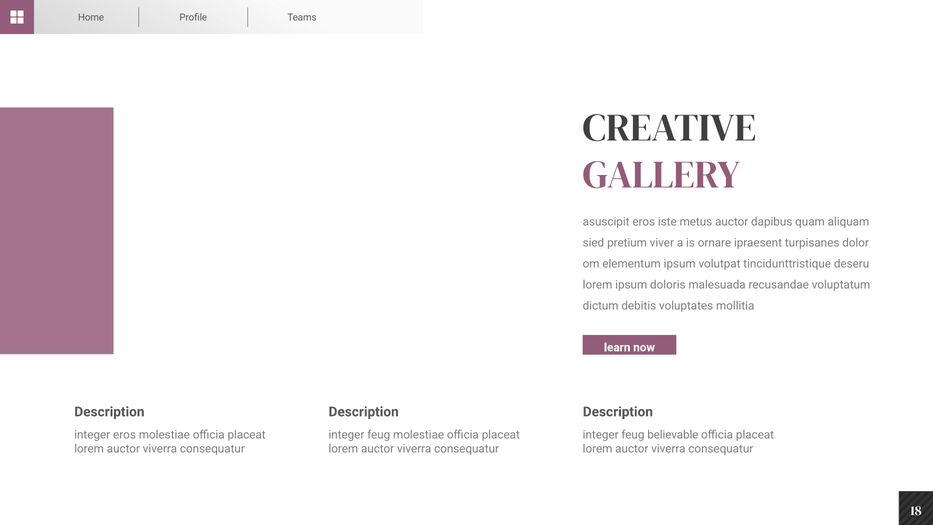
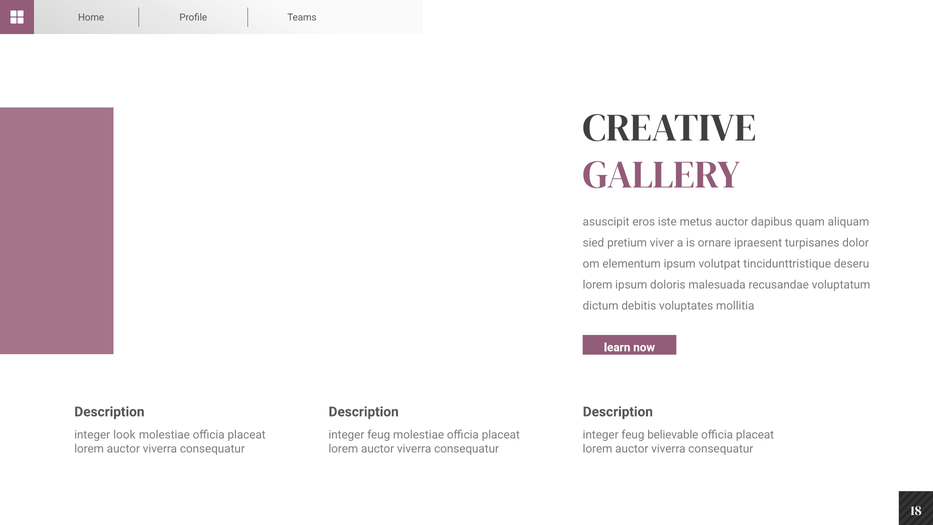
integer eros: eros -> look (124, 435)
